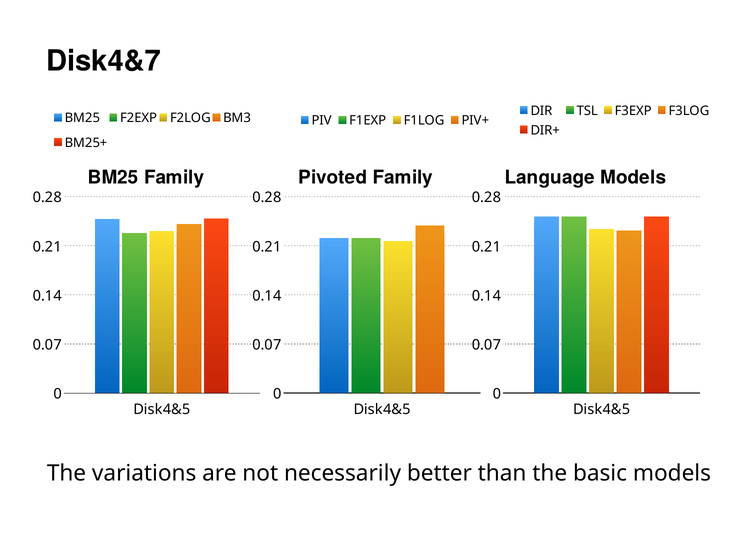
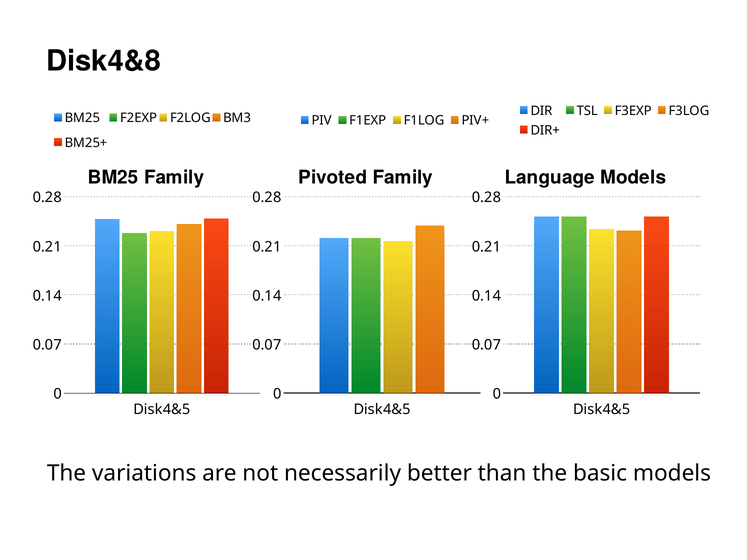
Disk4&7: Disk4&7 -> Disk4&8 (104, 61)
